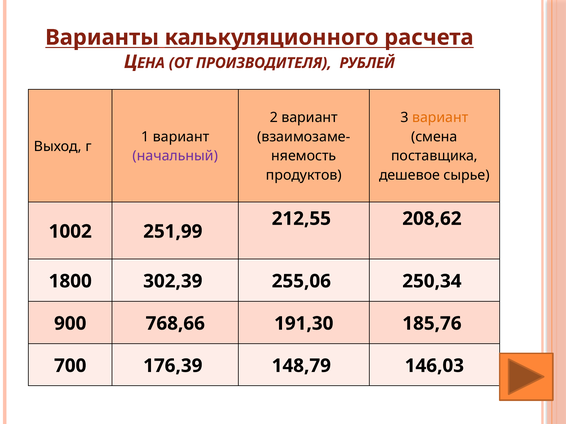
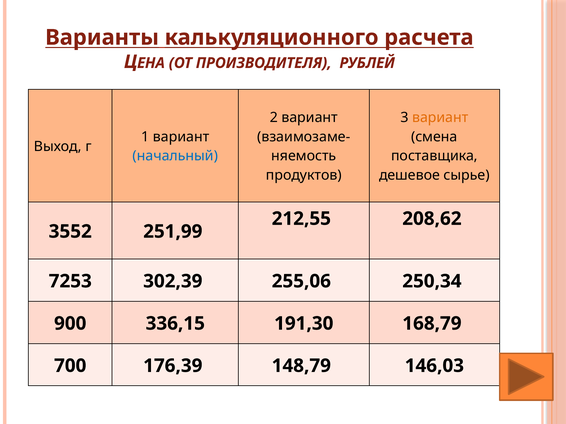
начальный colour: purple -> blue (175, 156)
1002: 1002 -> 3552 (70, 232)
1800: 1800 -> 7253 (70, 282)
768,66: 768,66 -> 336,15 (175, 324)
185,76: 185,76 -> 168,79 (432, 324)
